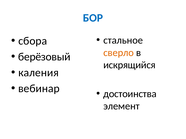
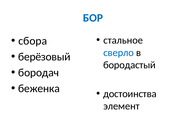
сверло colour: orange -> blue (119, 53)
искрящийся: искрящийся -> бородастый (129, 65)
каления: каления -> бородач (39, 73)
вебинар: вебинар -> беженка (39, 89)
